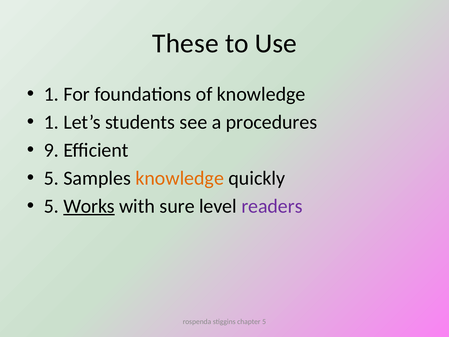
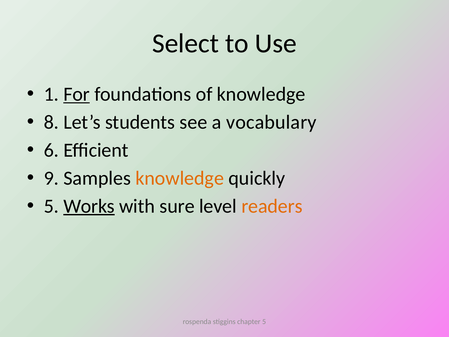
These: These -> Select (186, 43)
For underline: none -> present (77, 94)
1: 1 -> 8 (51, 122)
procedures: procedures -> vocabulary (271, 122)
9: 9 -> 6 (51, 150)
5: 5 -> 9 (51, 178)
readers colour: purple -> orange (272, 206)
